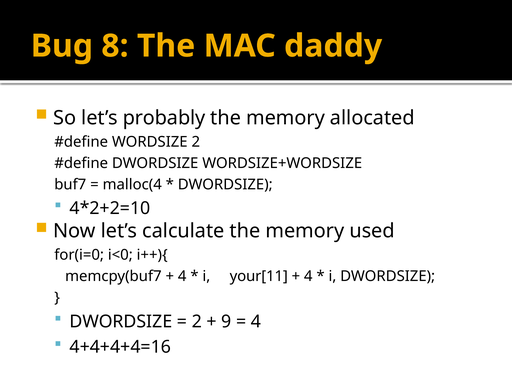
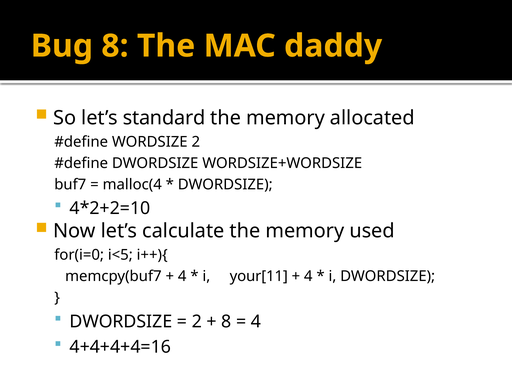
probably: probably -> standard (164, 118)
i<0: i<0 -> i<5 (120, 255)
9: 9 -> 8 (226, 322)
